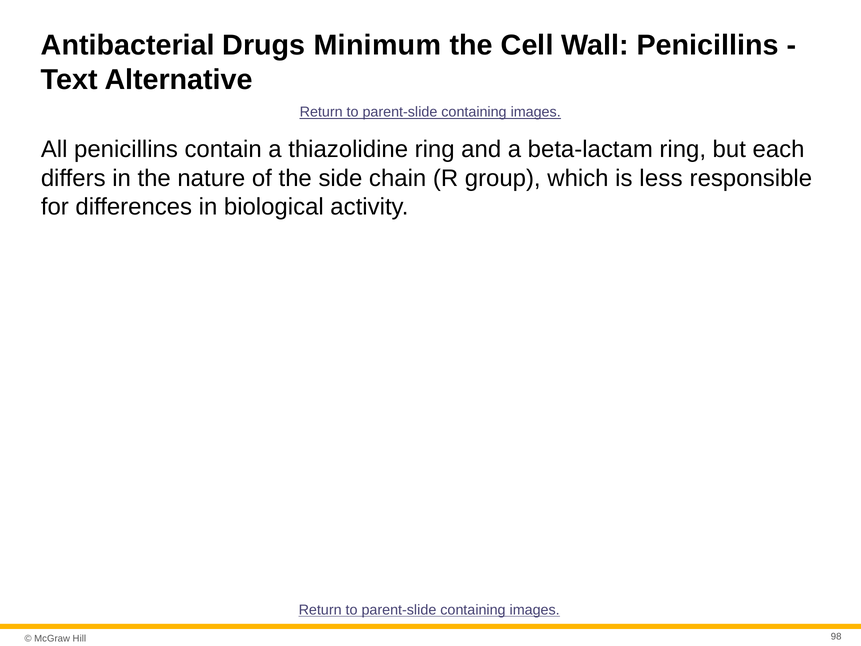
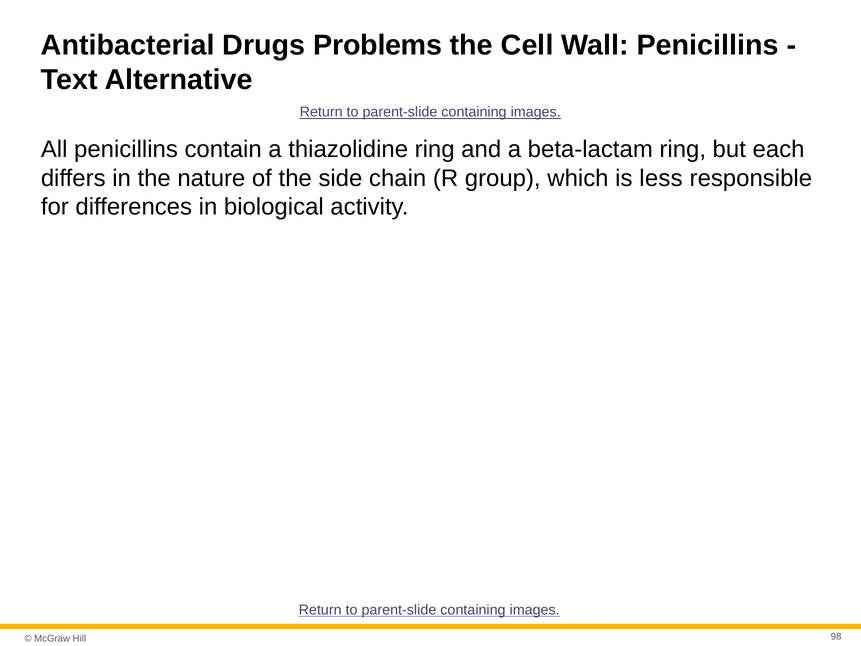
Minimum: Minimum -> Problems (378, 45)
